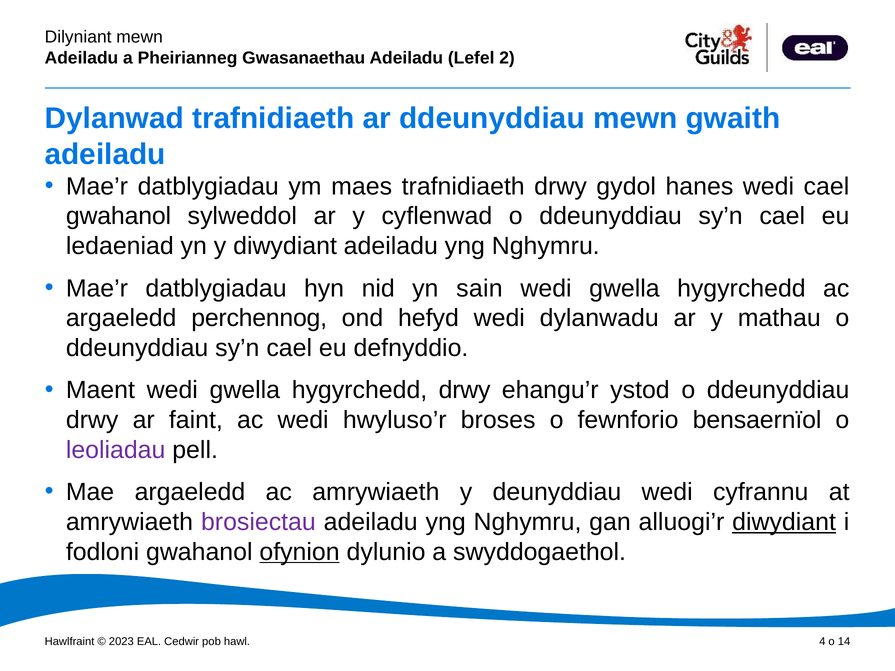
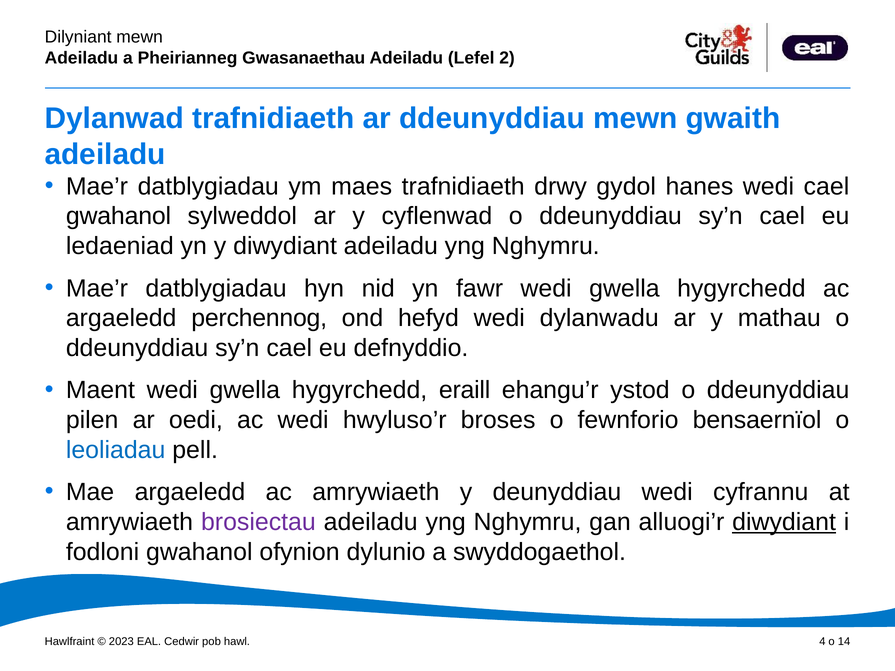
sain: sain -> fawr (480, 288)
hygyrchedd drwy: drwy -> eraill (465, 390)
drwy: drwy -> pilen (92, 420)
faint: faint -> oedi (196, 420)
leoliadau colour: purple -> blue (116, 450)
ofynion underline: present -> none (300, 552)
